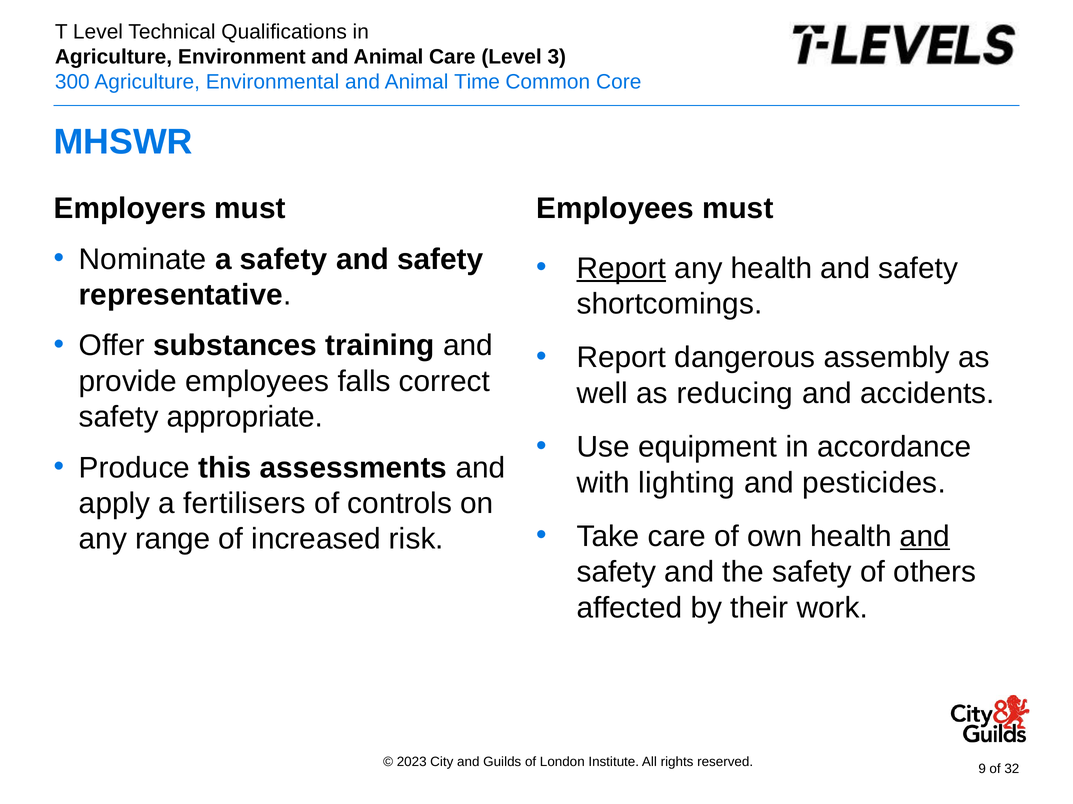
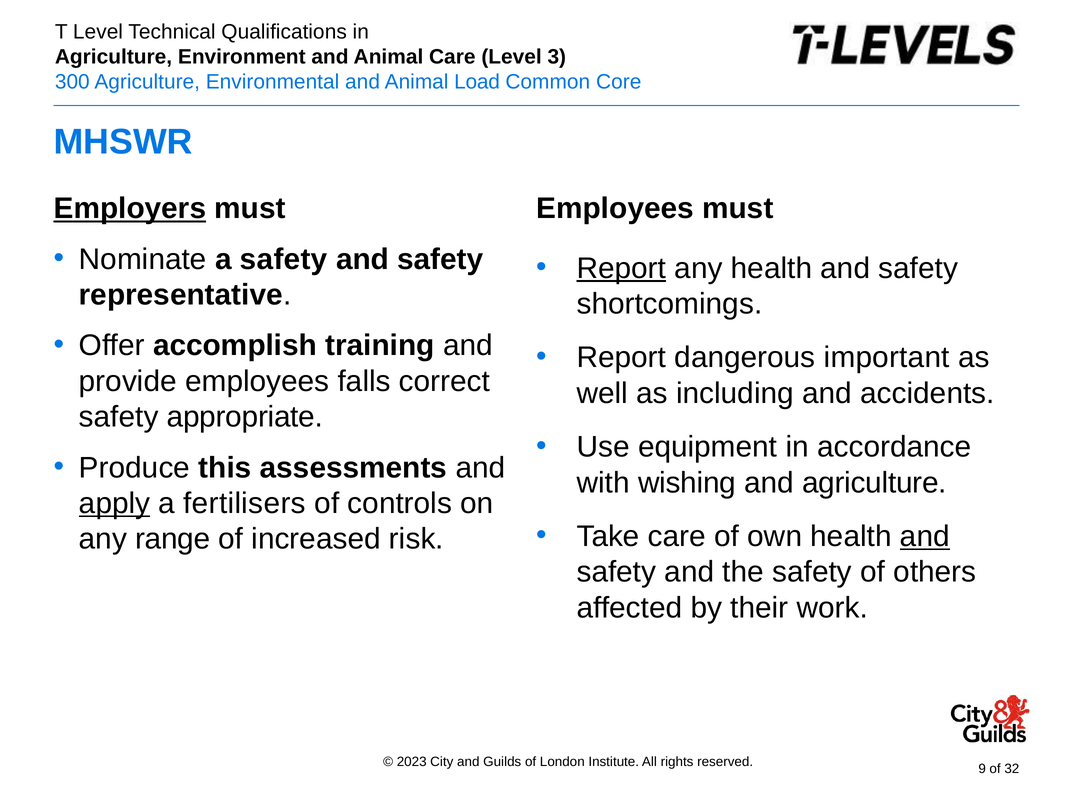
Time: Time -> Load (477, 82)
Employers underline: none -> present (130, 209)
substances: substances -> accomplish (235, 346)
assembly: assembly -> important (887, 358)
reducing: reducing -> including (735, 394)
lighting: lighting -> wishing (687, 483)
and pesticides: pesticides -> agriculture (874, 483)
apply underline: none -> present (115, 504)
